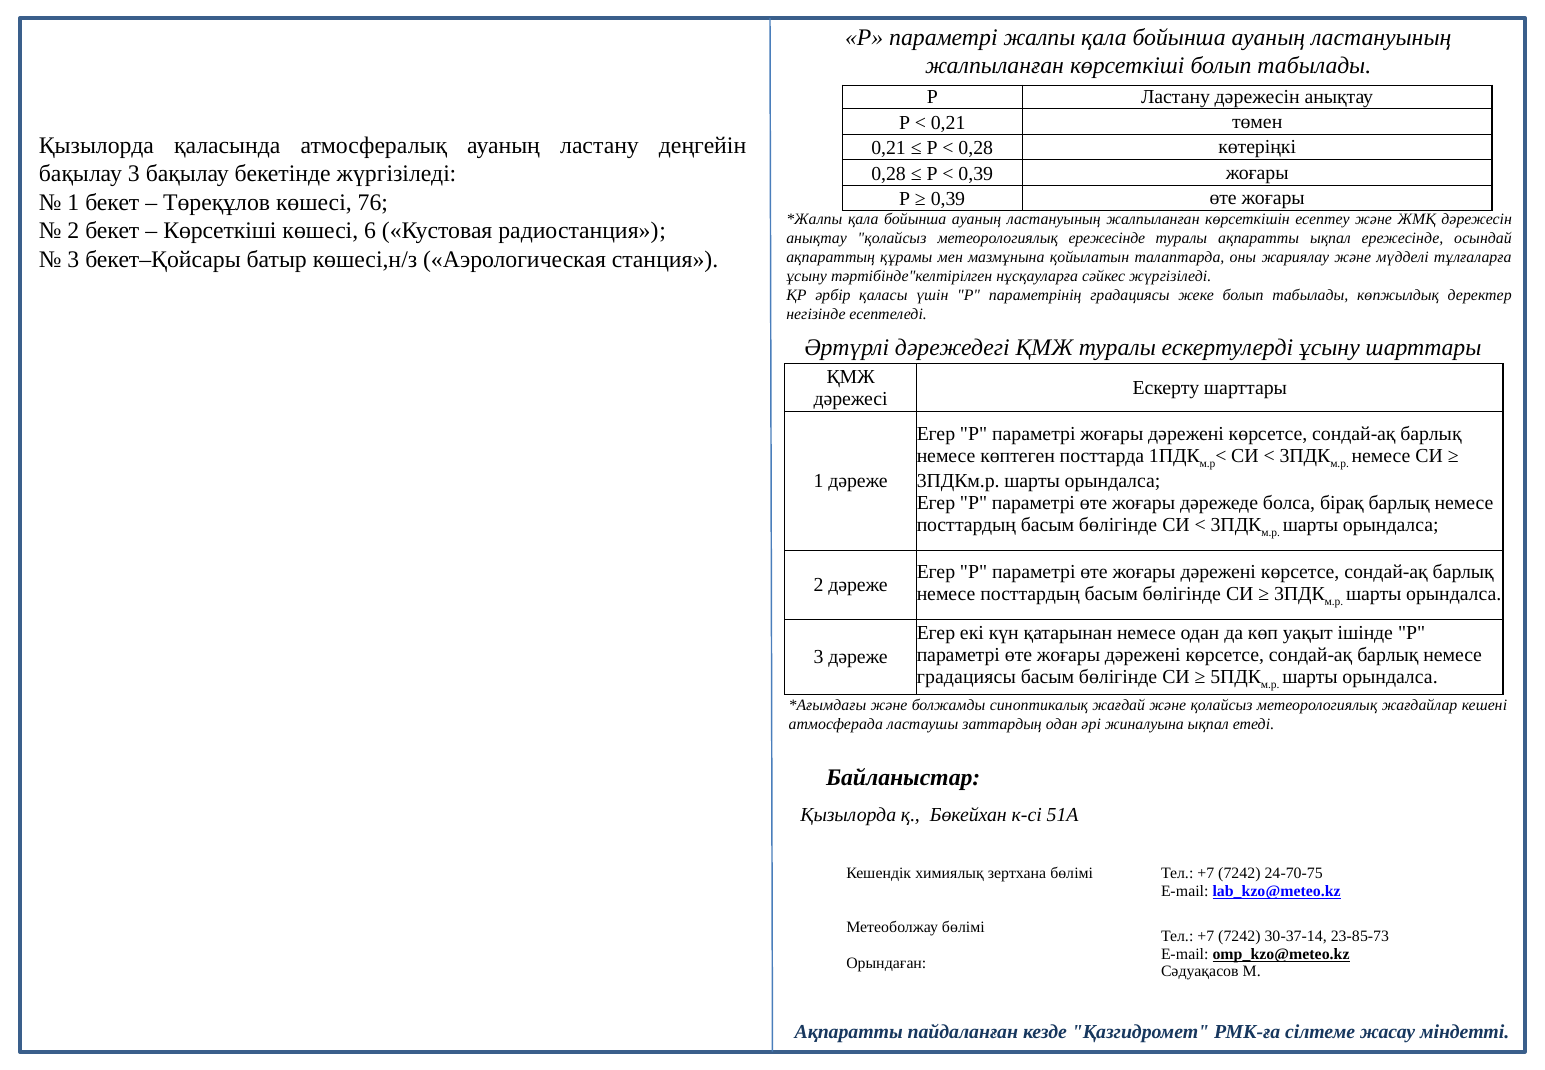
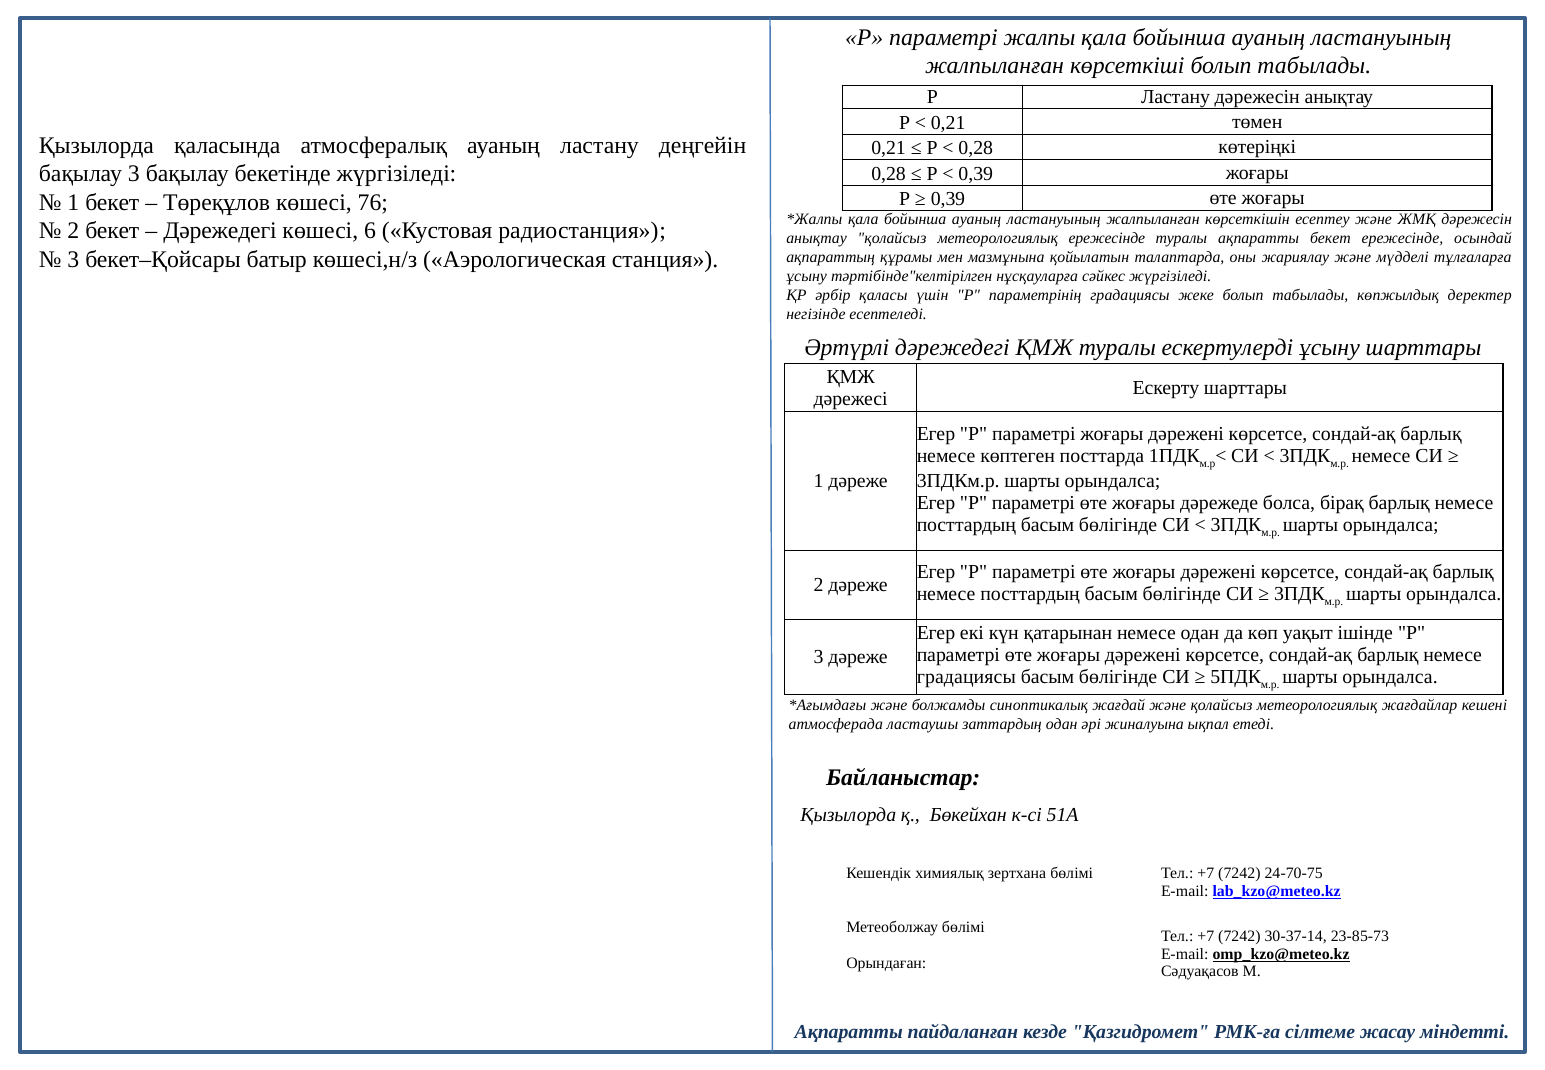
Көрсеткіші: Көрсеткіші -> Дәрежедегі (220, 231)
ақпаратты ықпал: ықпал -> бекет (1330, 238)
